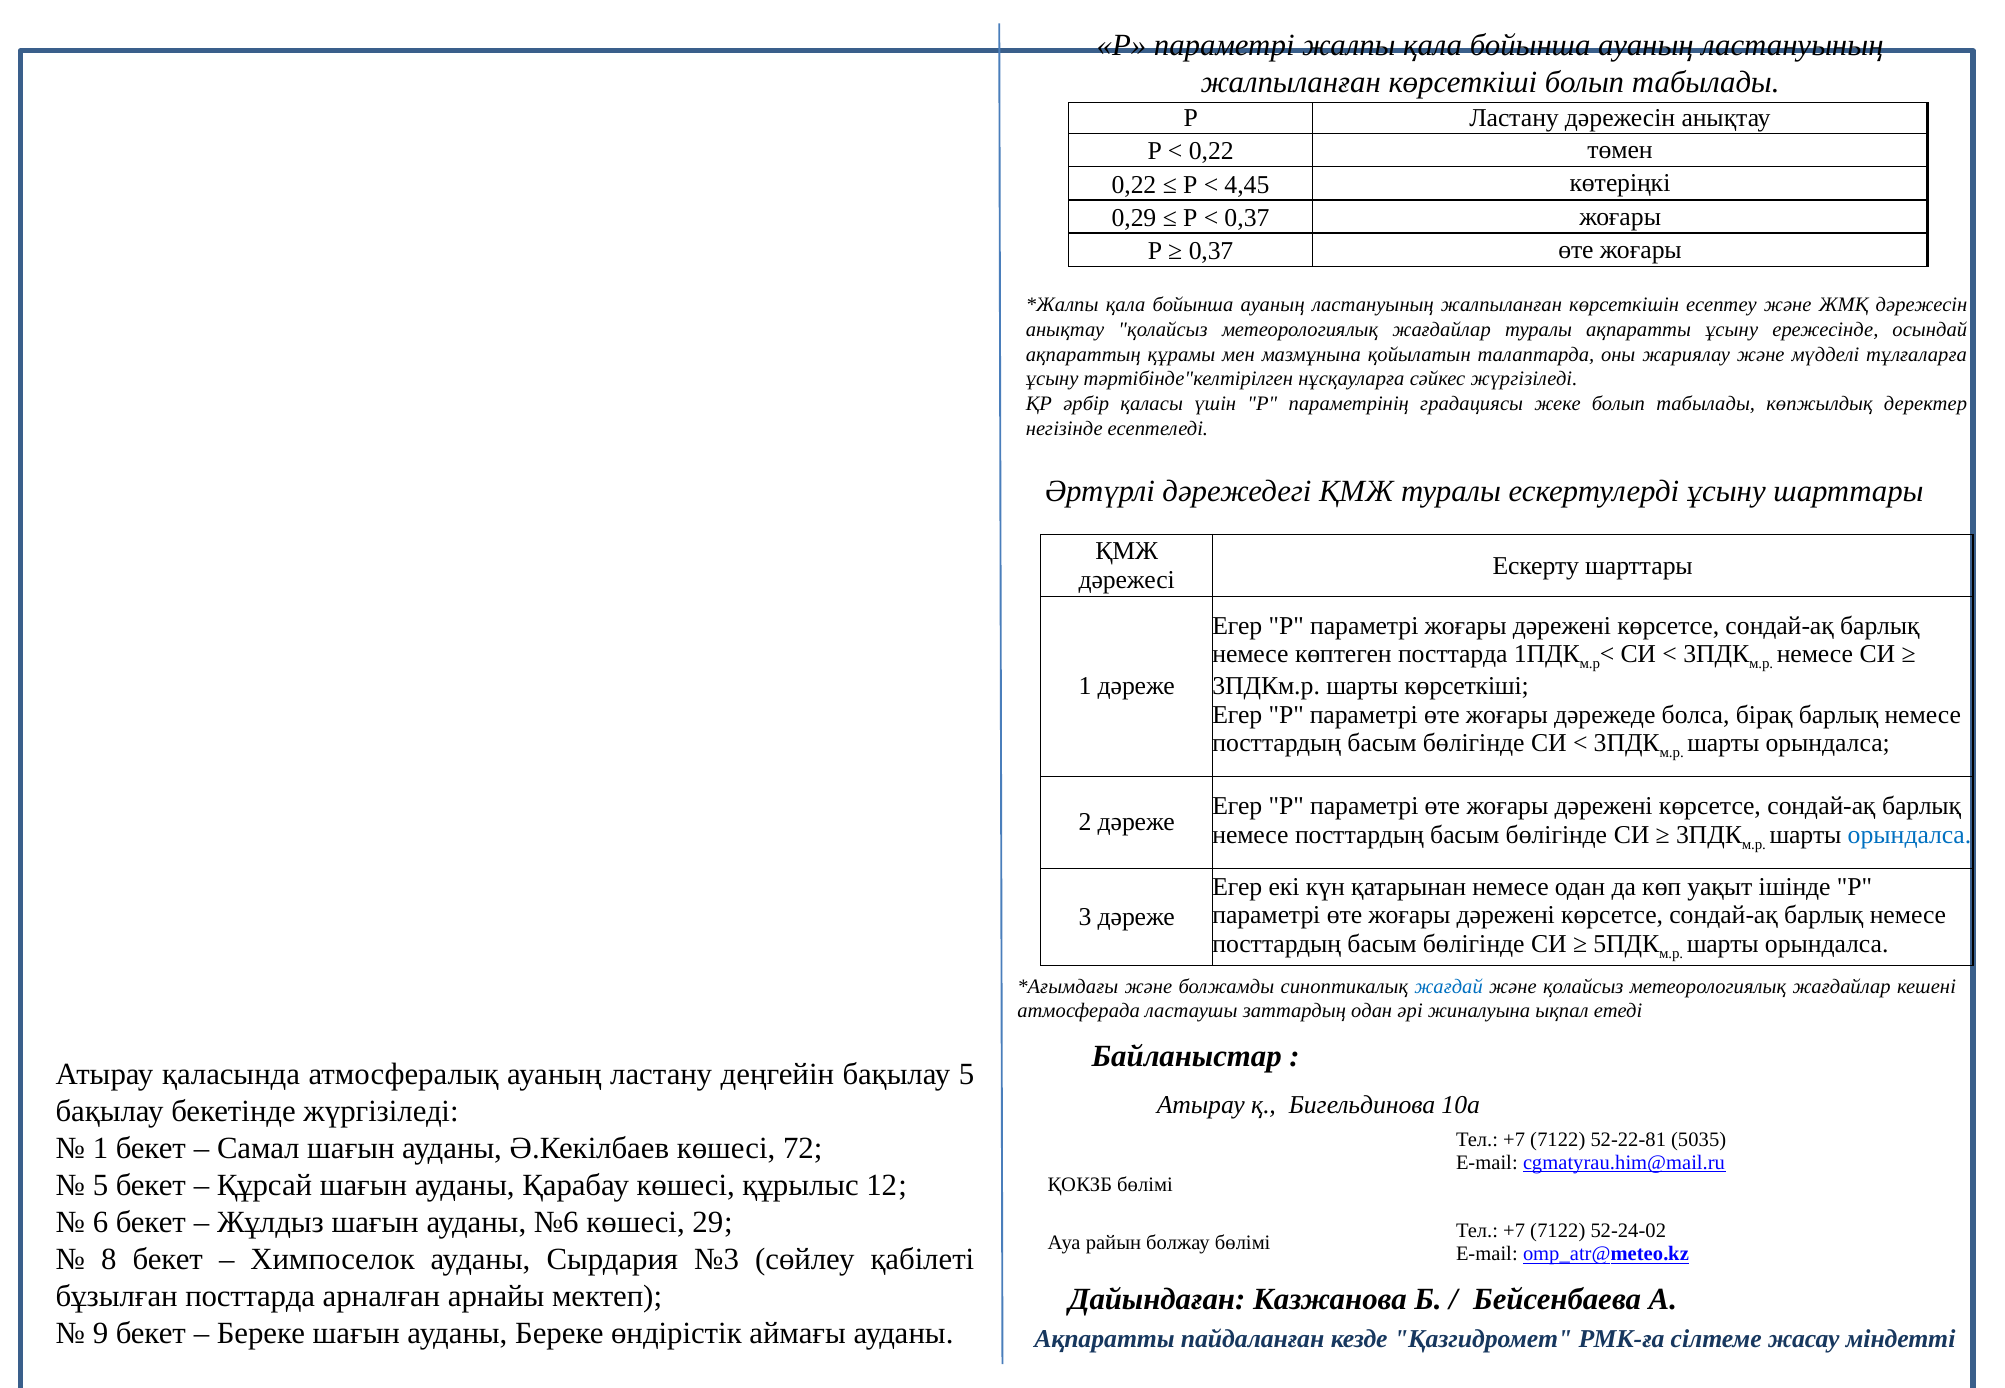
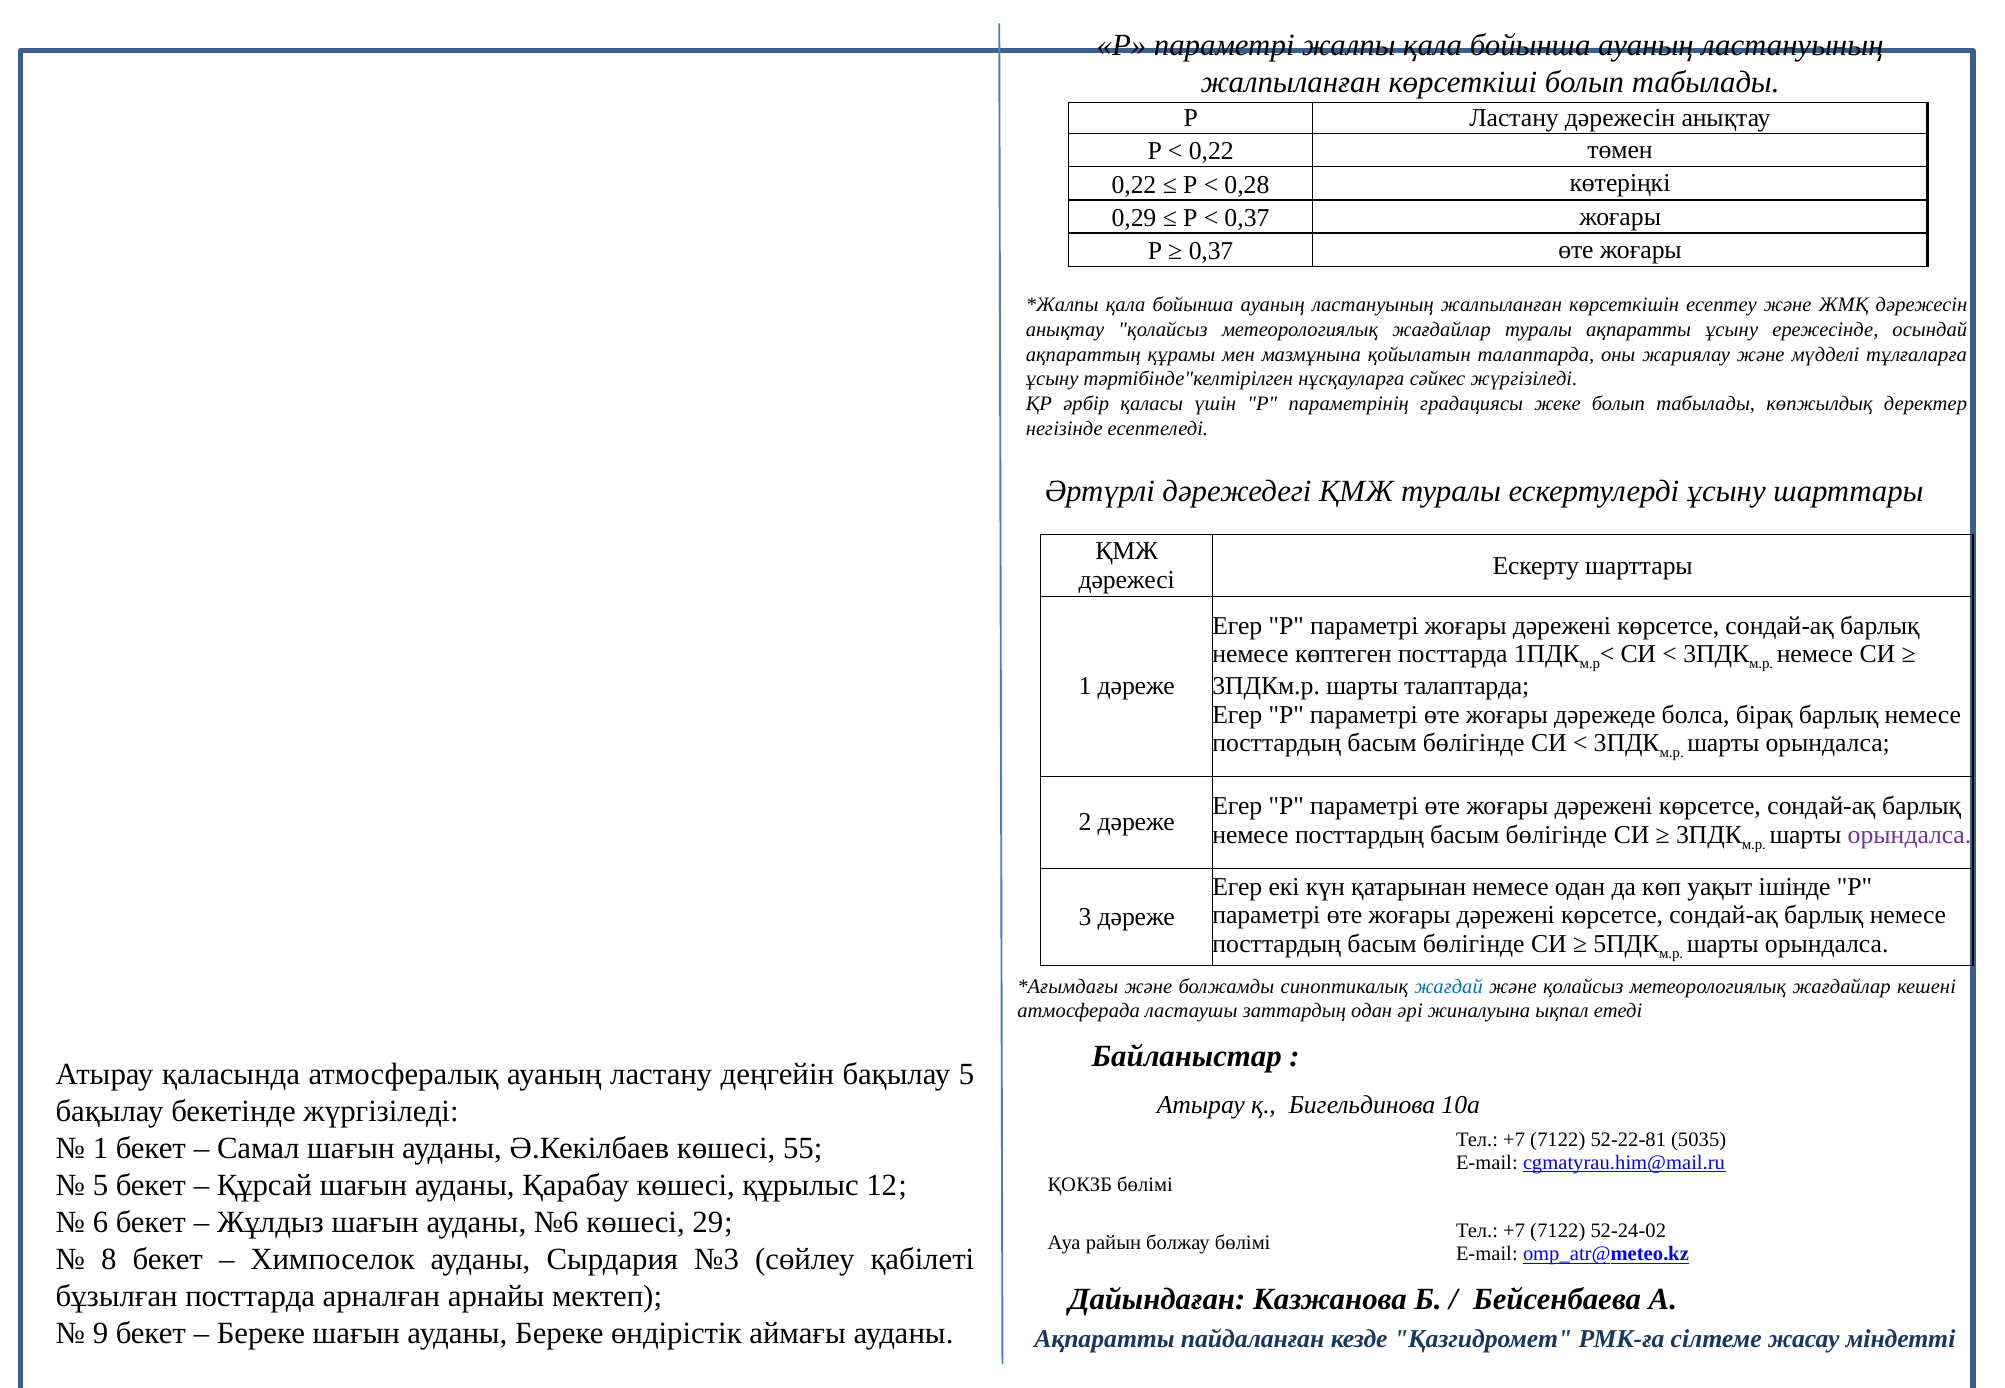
4,45: 4,45 -> 0,28 (1247, 185)
шарты көрсеткіші: көрсеткіші -> талаптарда (1467, 686)
орындалса colour: blue -> purple (1909, 835)
72: 72 -> 55 (803, 1149)
